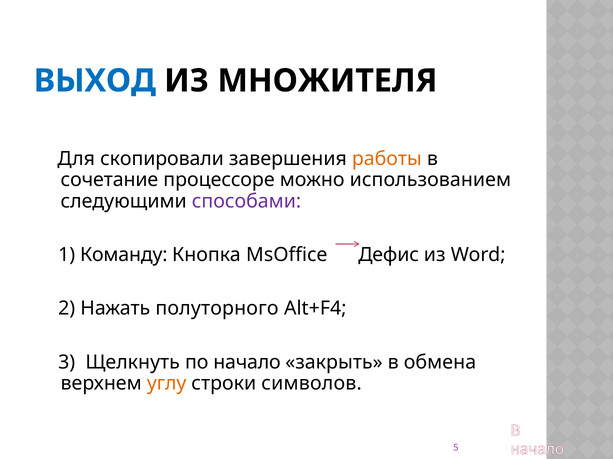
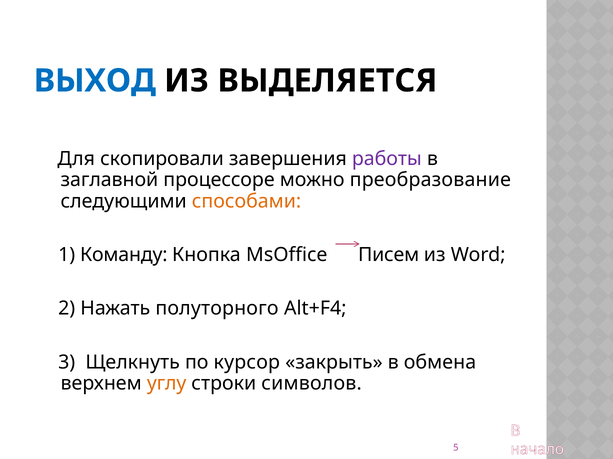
МНОЖИТЕЛЯ: МНОЖИТЕЛЯ -> ВЫДЕЛЯЕТСЯ (327, 81)
работы colour: orange -> purple (387, 159)
сочетание: сочетание -> заглавной (109, 180)
использованием: использованием -> преобразование (430, 180)
способами colour: purple -> orange (246, 201)
Дефис: Дефис -> Писем (389, 255)
по начало: начало -> курсор (247, 363)
